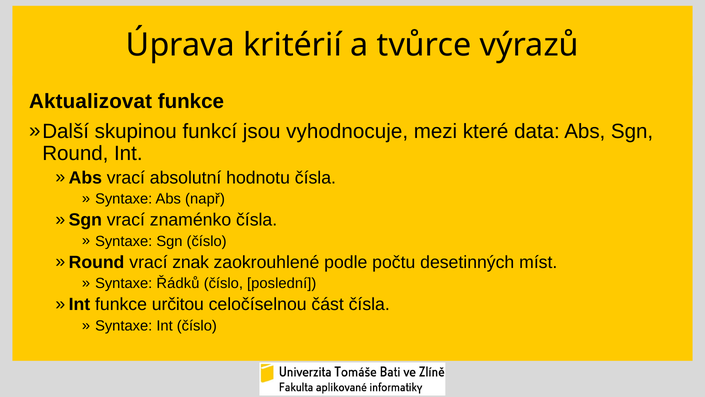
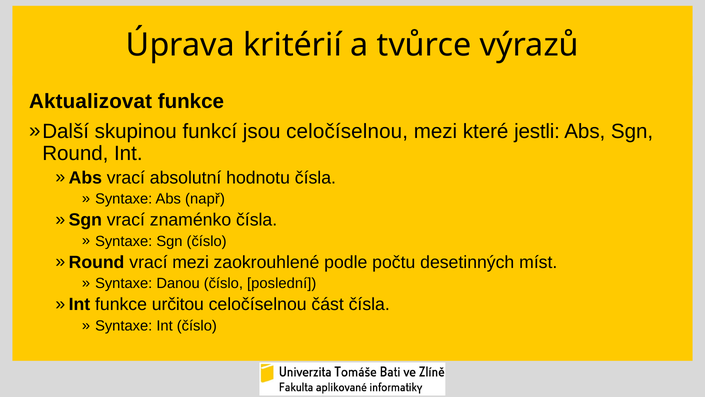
jsou vyhodnocuje: vyhodnocuje -> celočíselnou (347, 131)
data: data -> jestli (537, 131)
vrací znak: znak -> mezi (191, 262)
Řádků: Řádků -> Danou (178, 283)
